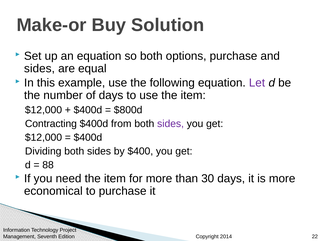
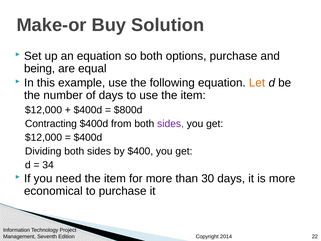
sides: sides -> being (40, 68)
Let colour: purple -> orange (257, 83)
88: 88 -> 34 (48, 165)
